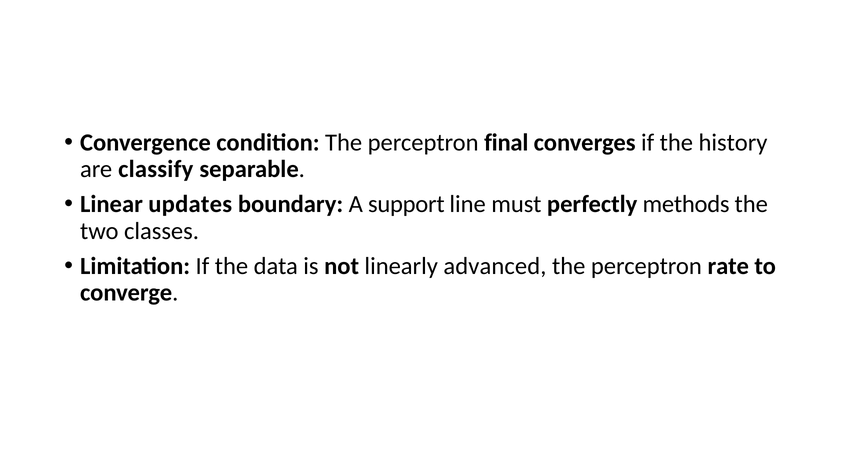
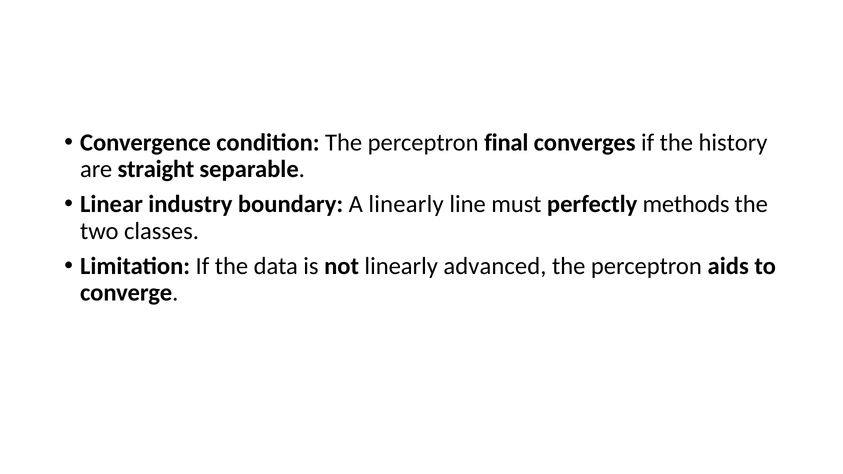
classify: classify -> straight (156, 169)
updates: updates -> industry (190, 204)
A support: support -> linearly (406, 204)
rate: rate -> aids (728, 266)
